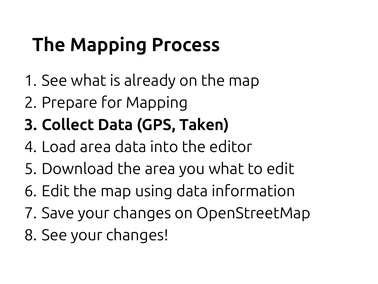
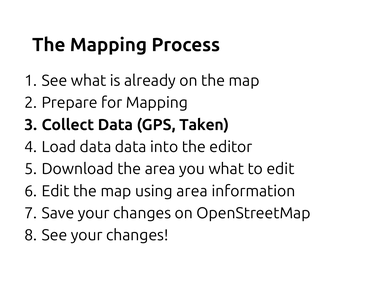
Load area: area -> data (96, 147)
using data: data -> area (192, 191)
